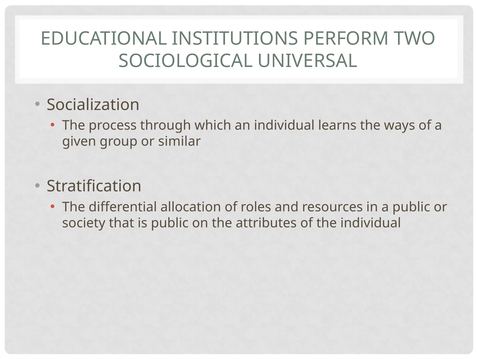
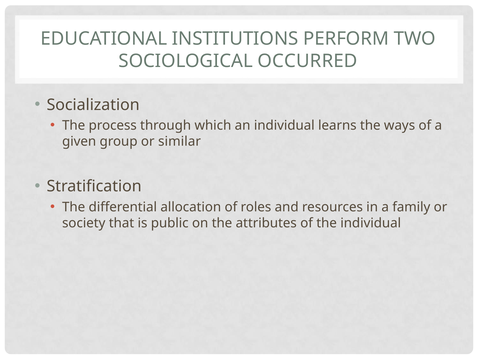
UNIVERSAL: UNIVERSAL -> OCCURRED (308, 61)
a public: public -> family (411, 207)
